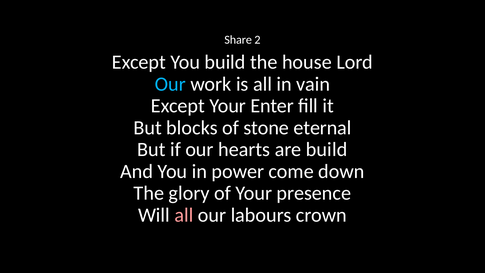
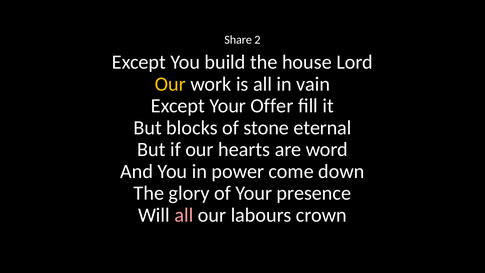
Our colour: light blue -> yellow (170, 84)
Enter: Enter -> Offer (272, 106)
are build: build -> word (327, 149)
